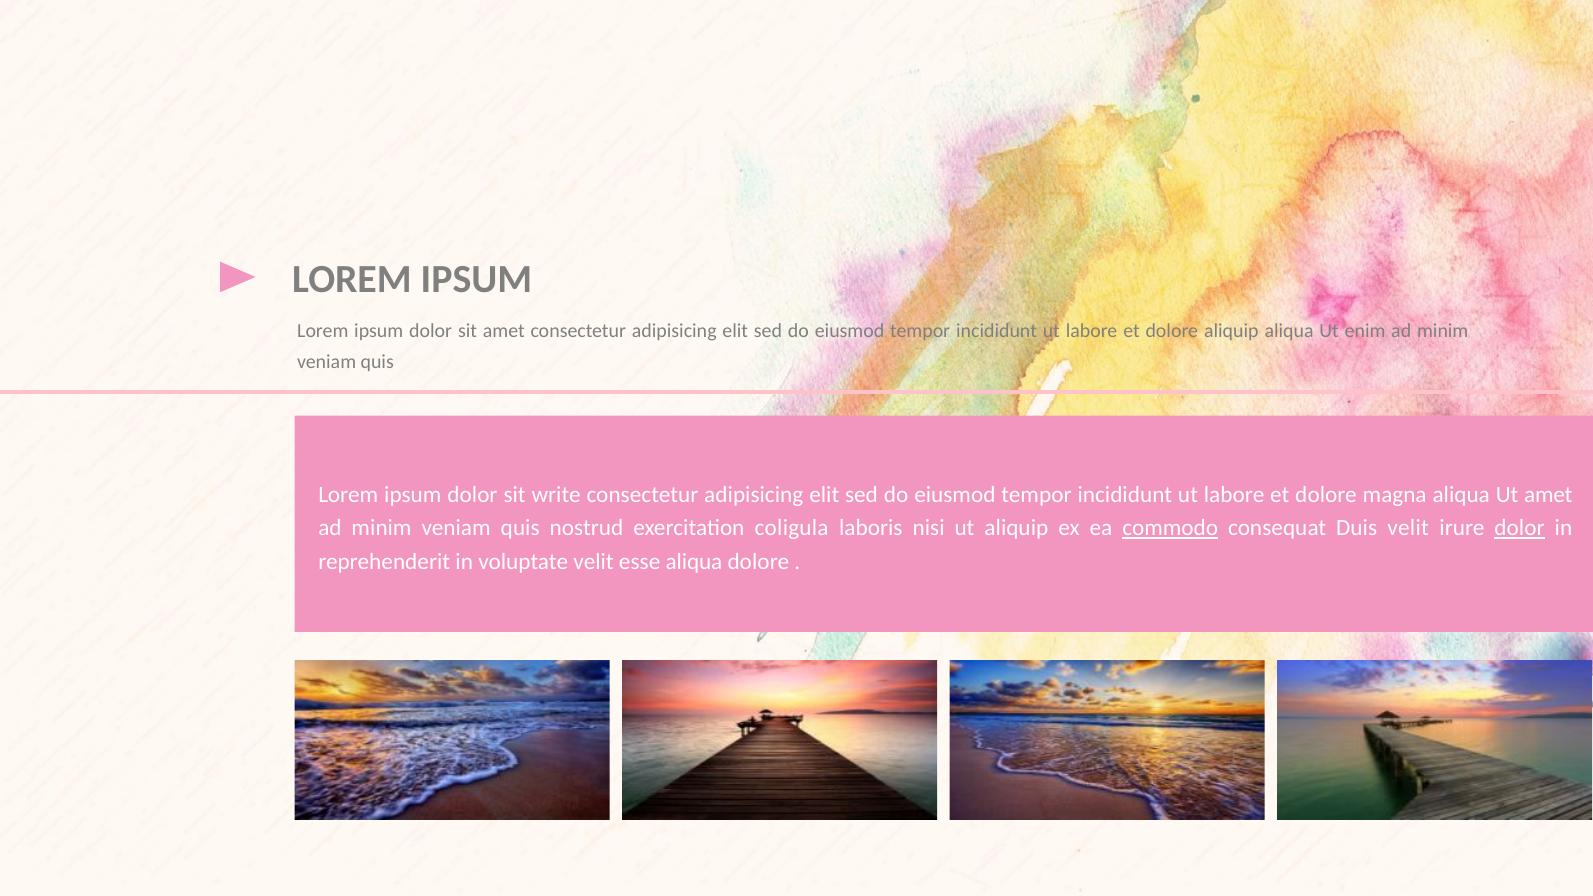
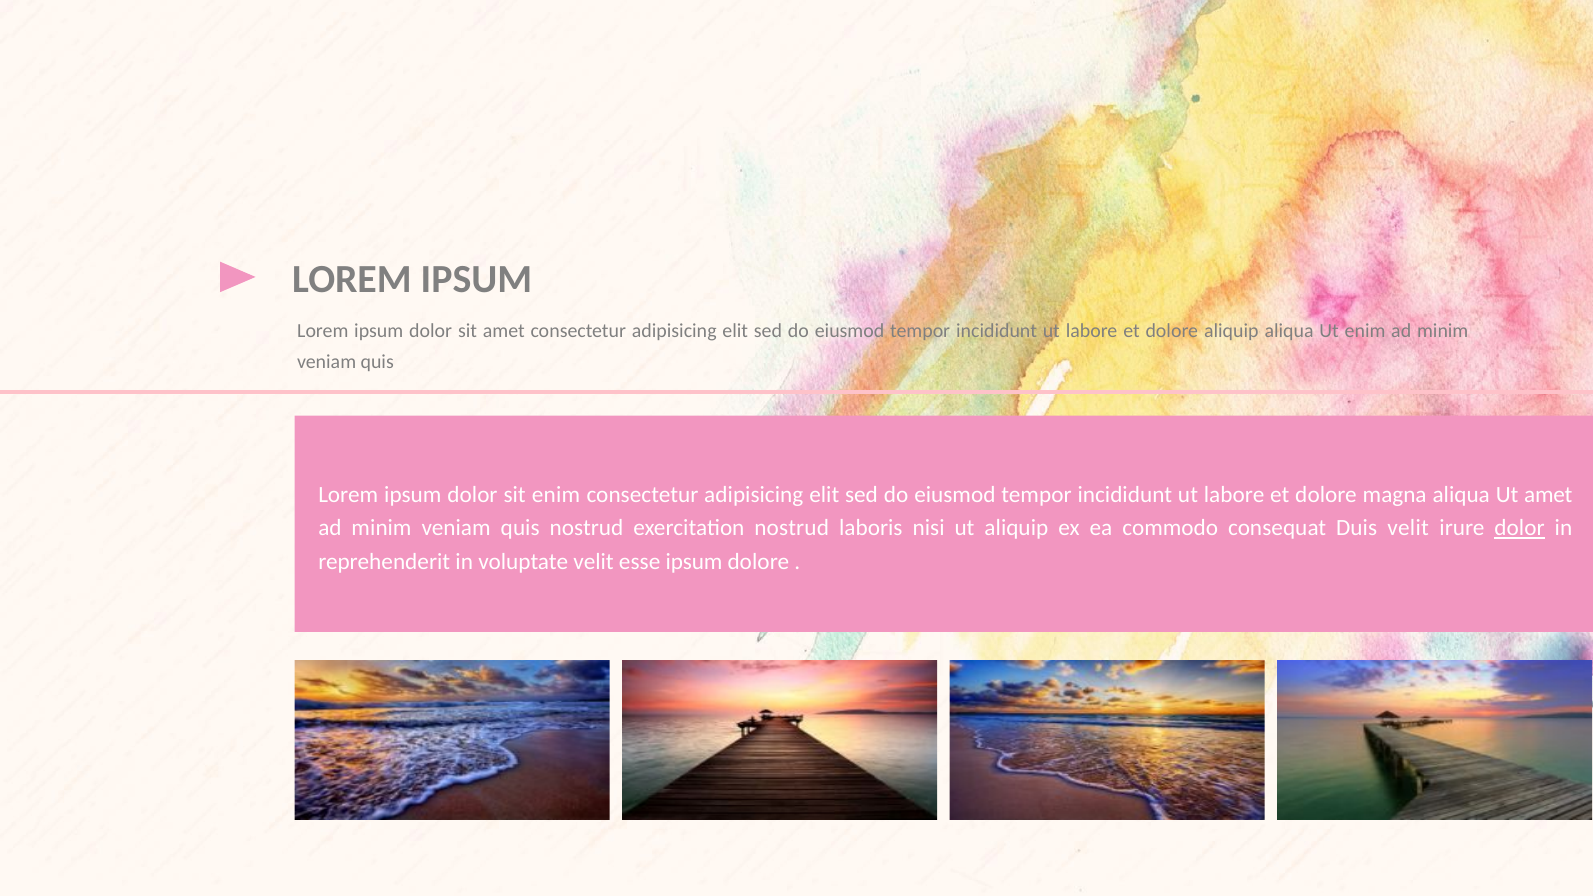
sit write: write -> enim (556, 495)
exercitation coligula: coligula -> nostrud (792, 528)
commodo underline: present -> none (1170, 528)
esse aliqua: aliqua -> ipsum (694, 562)
